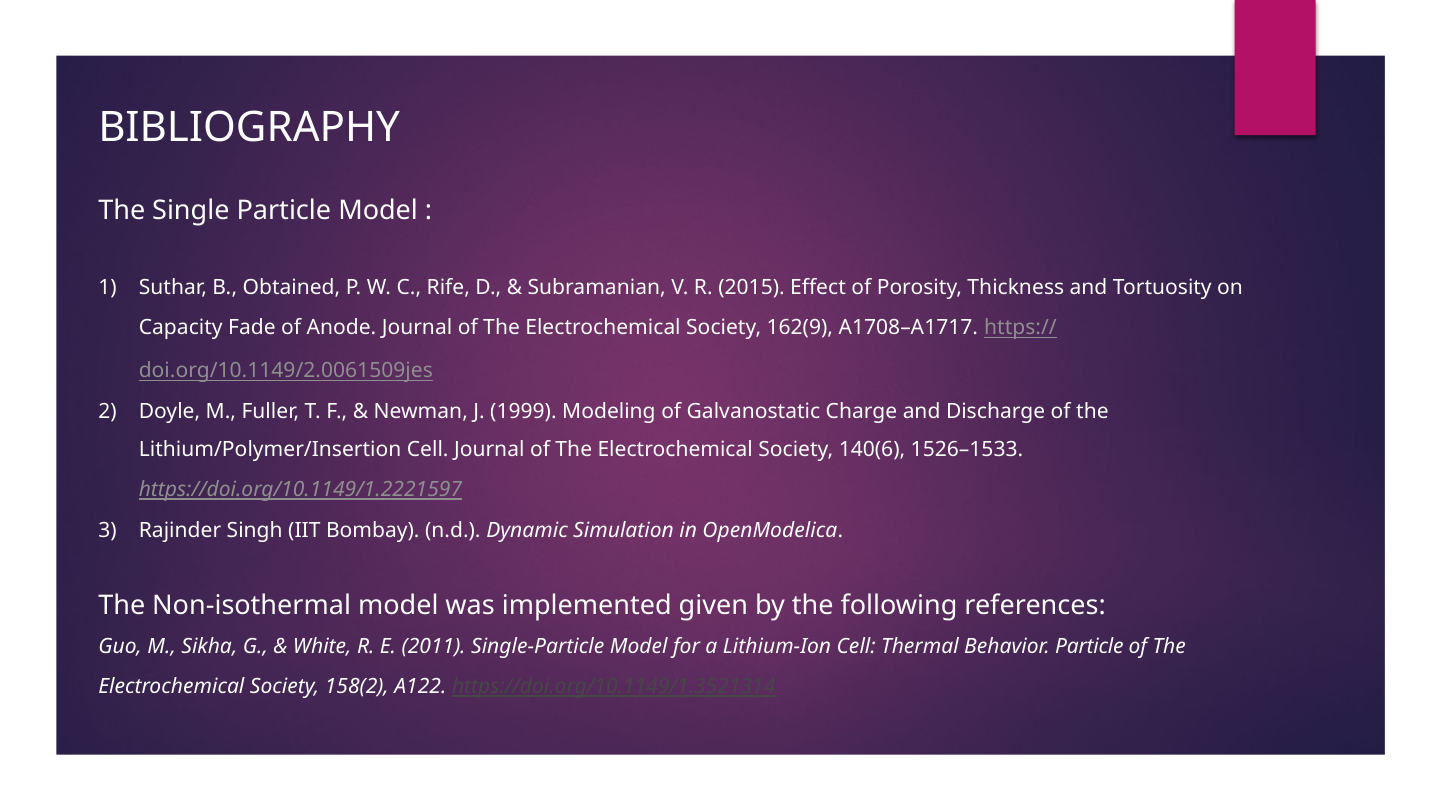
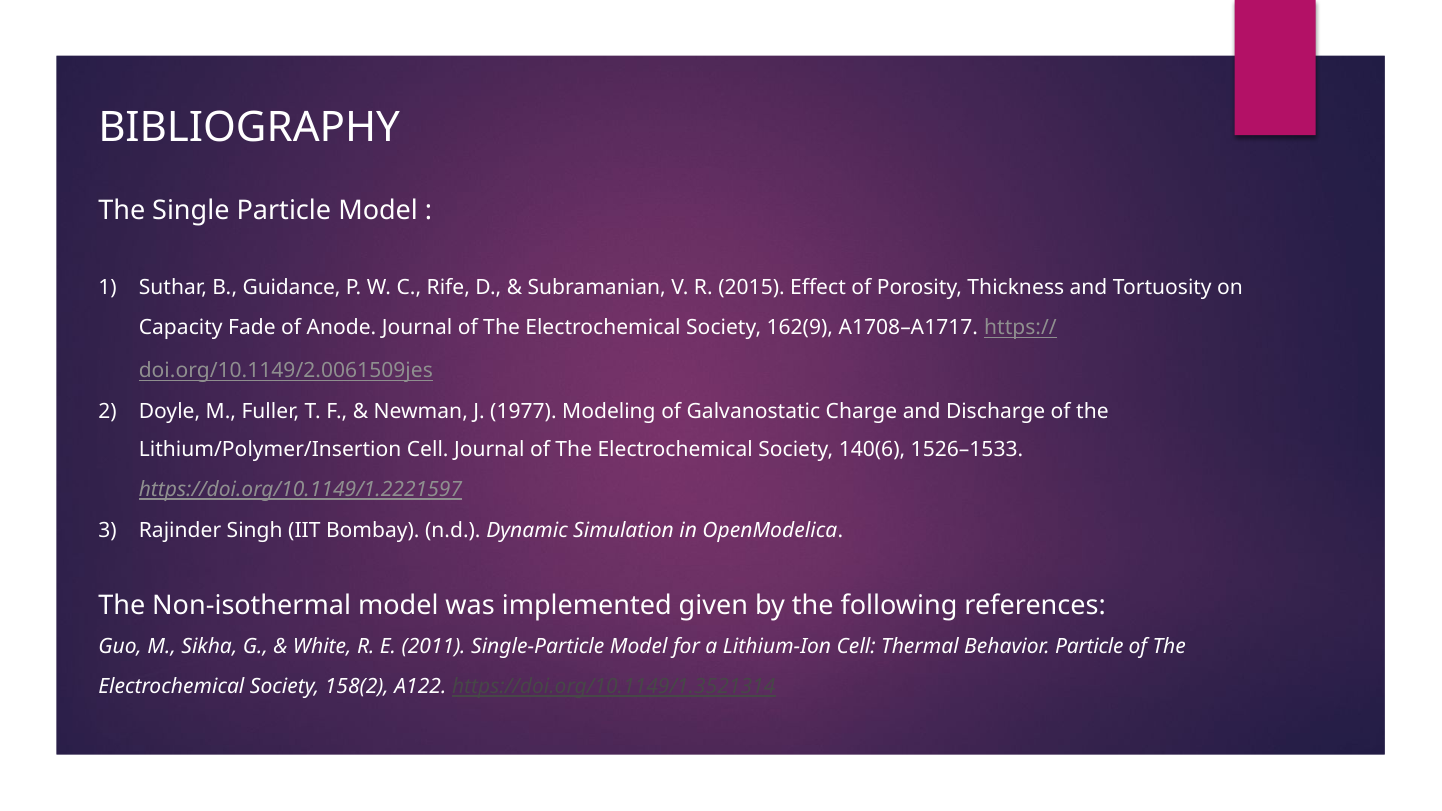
Obtained: Obtained -> Guidance (292, 288)
1999: 1999 -> 1977 (523, 412)
